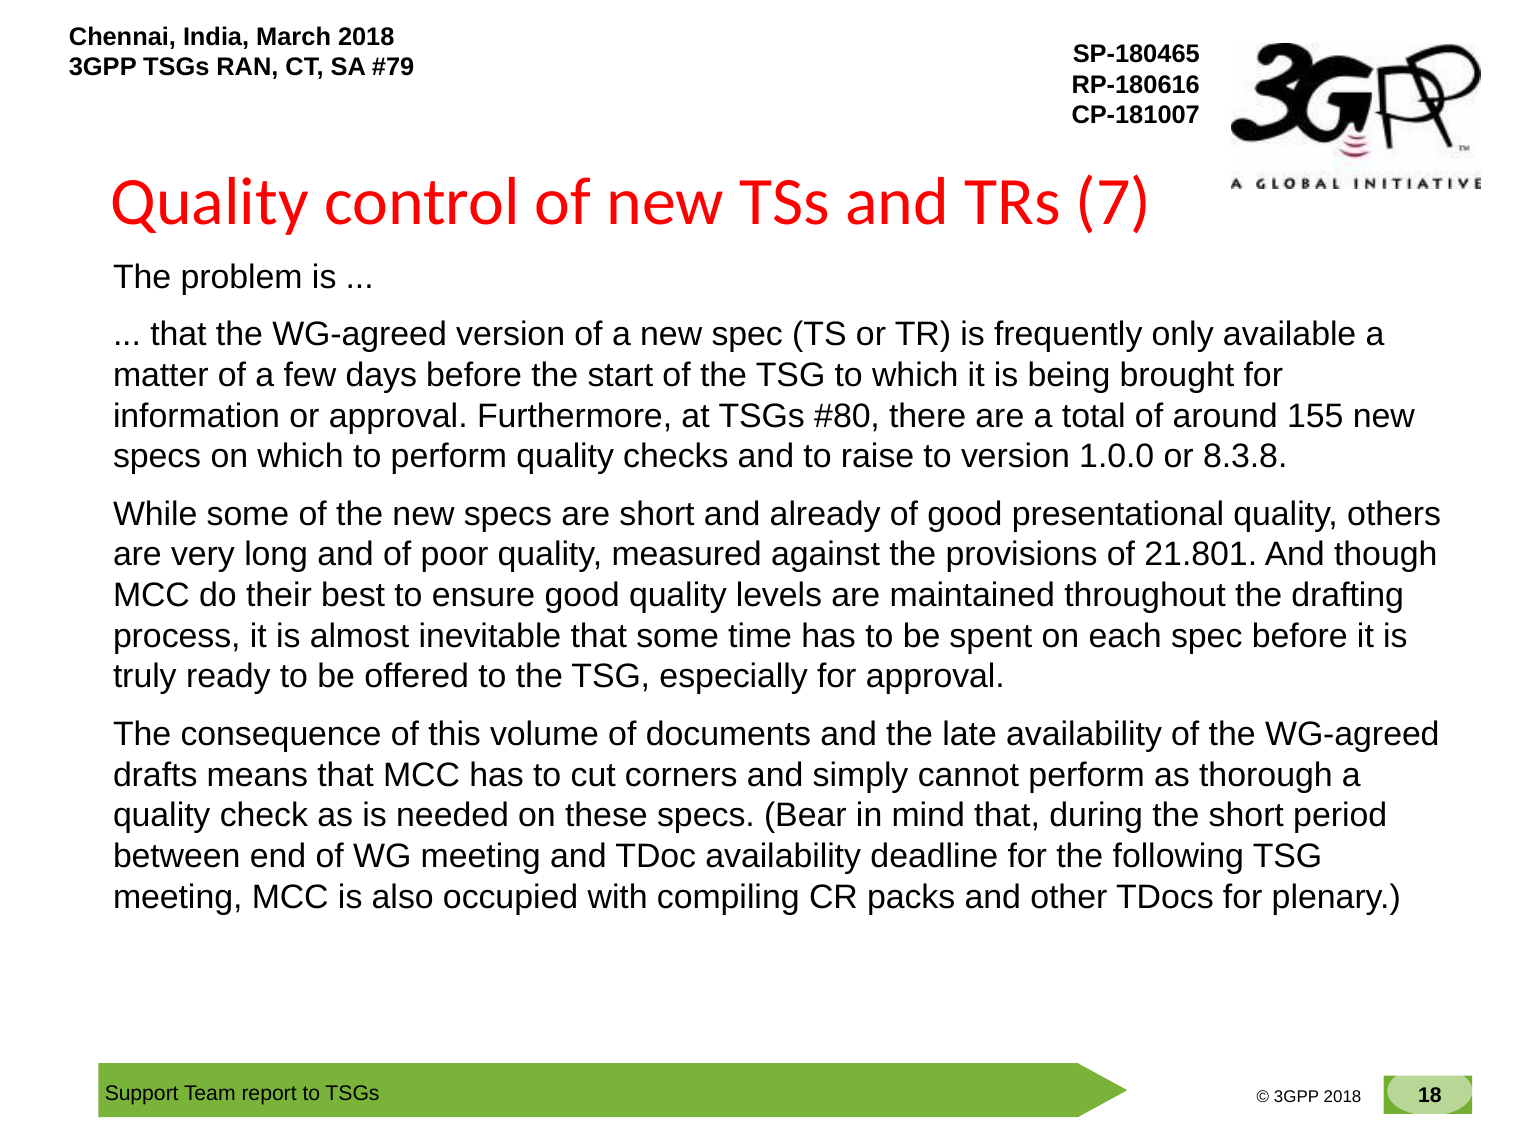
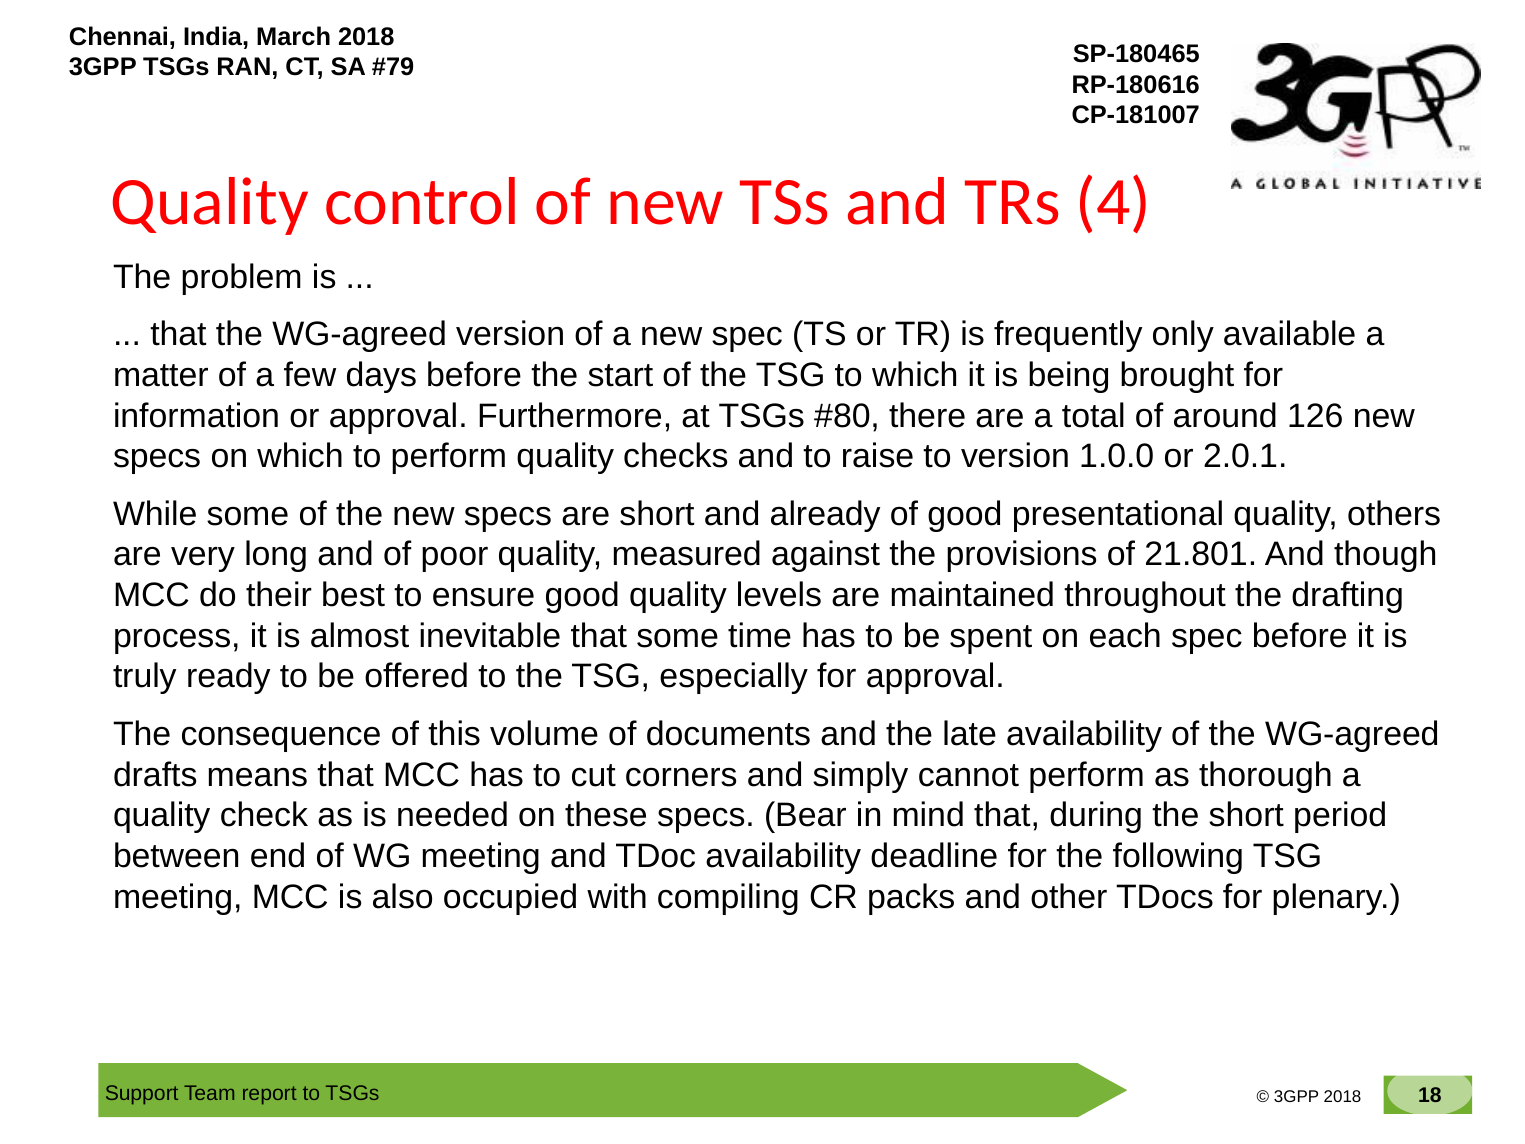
7: 7 -> 4 (1114, 202)
155: 155 -> 126 (1315, 416)
8.3.8: 8.3.8 -> 2.0.1 (1245, 456)
